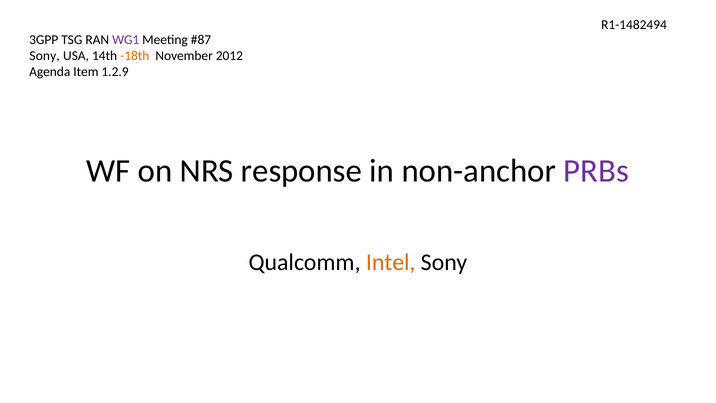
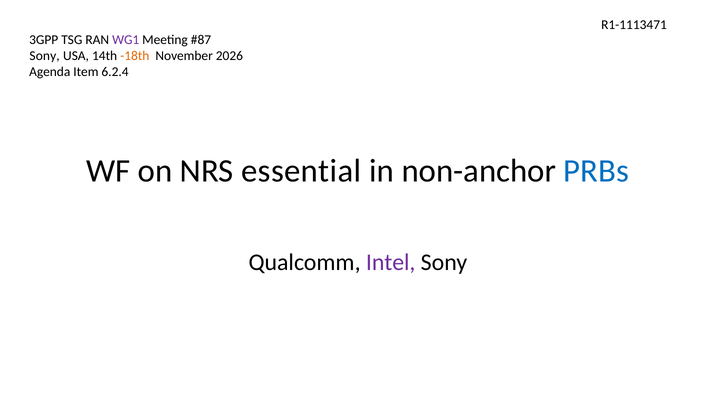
R1-1482494: R1-1482494 -> R1-1113471 (634, 25)
2012: 2012 -> 2026 (229, 56)
1.2.9: 1.2.9 -> 6.2.4 (115, 72)
response: response -> essential (301, 171)
PRBs colour: purple -> blue (596, 171)
Intel colour: orange -> purple (391, 262)
